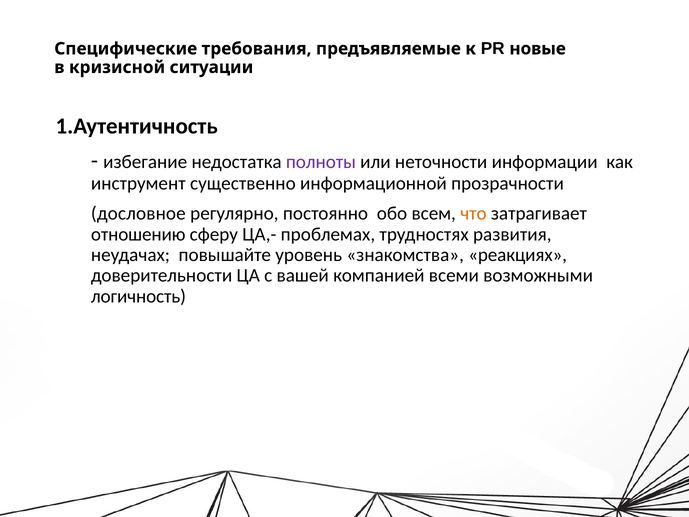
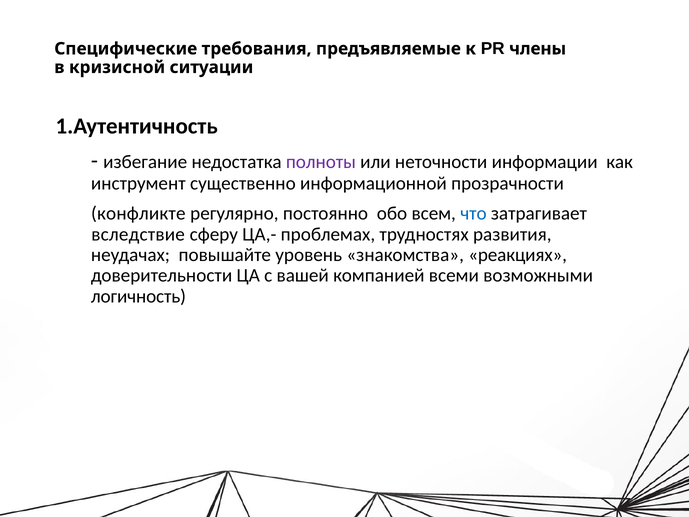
новые: новые -> члены (538, 49)
дословное: дословное -> конфликте (138, 213)
что colour: orange -> blue (473, 213)
отношению: отношению -> вследствие (138, 234)
